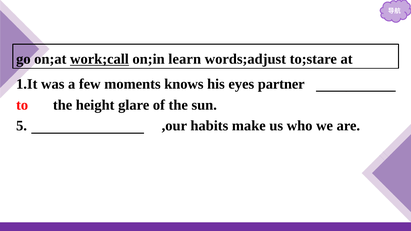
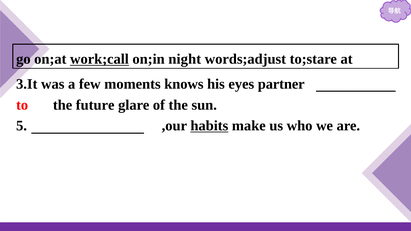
learn: learn -> night (185, 59)
1.It: 1.It -> 3.It (27, 84)
height: height -> future (95, 105)
habits underline: none -> present (209, 126)
